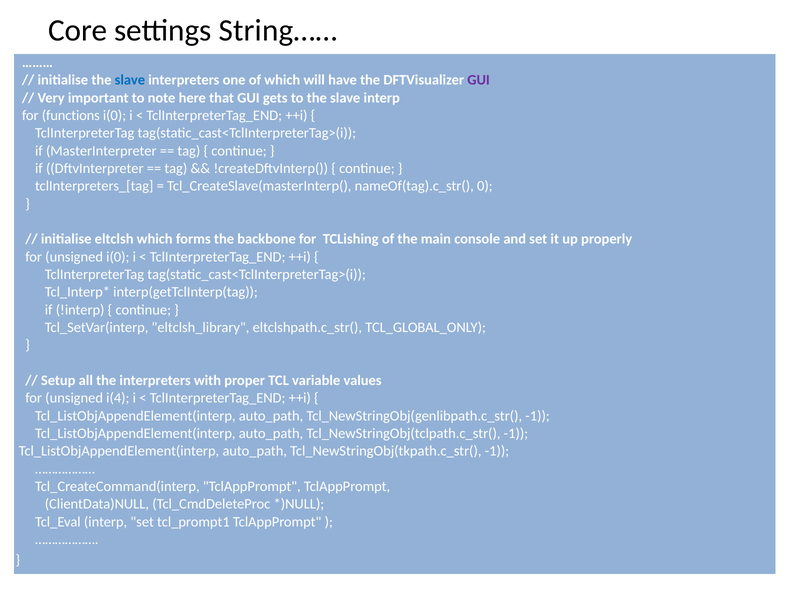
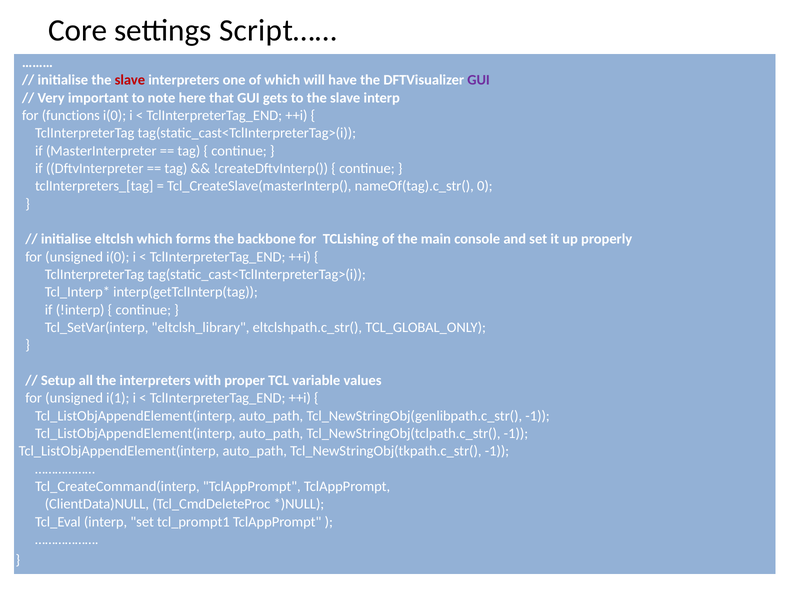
String……: String…… -> Script…… (278, 30)
slave colour: blue -> red (130, 80)
i(4: i(4 -> i(1 (118, 398)
